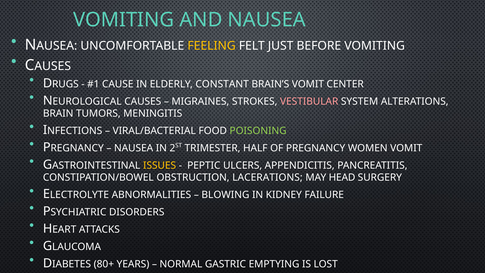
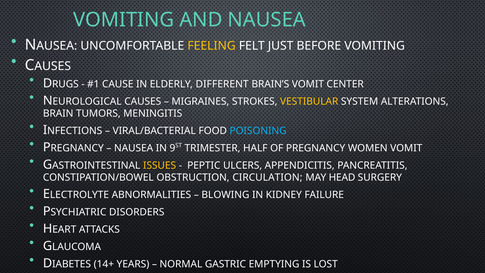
CONSTANT: CONSTANT -> DIFFERENT (222, 84)
VESTIBULAR colour: pink -> yellow (309, 101)
POISONING colour: light green -> light blue (258, 131)
2: 2 -> 9 (172, 148)
LACERATIONS: LACERATIONS -> CIRCULATION (267, 177)
80+: 80+ -> 14+ (104, 264)
